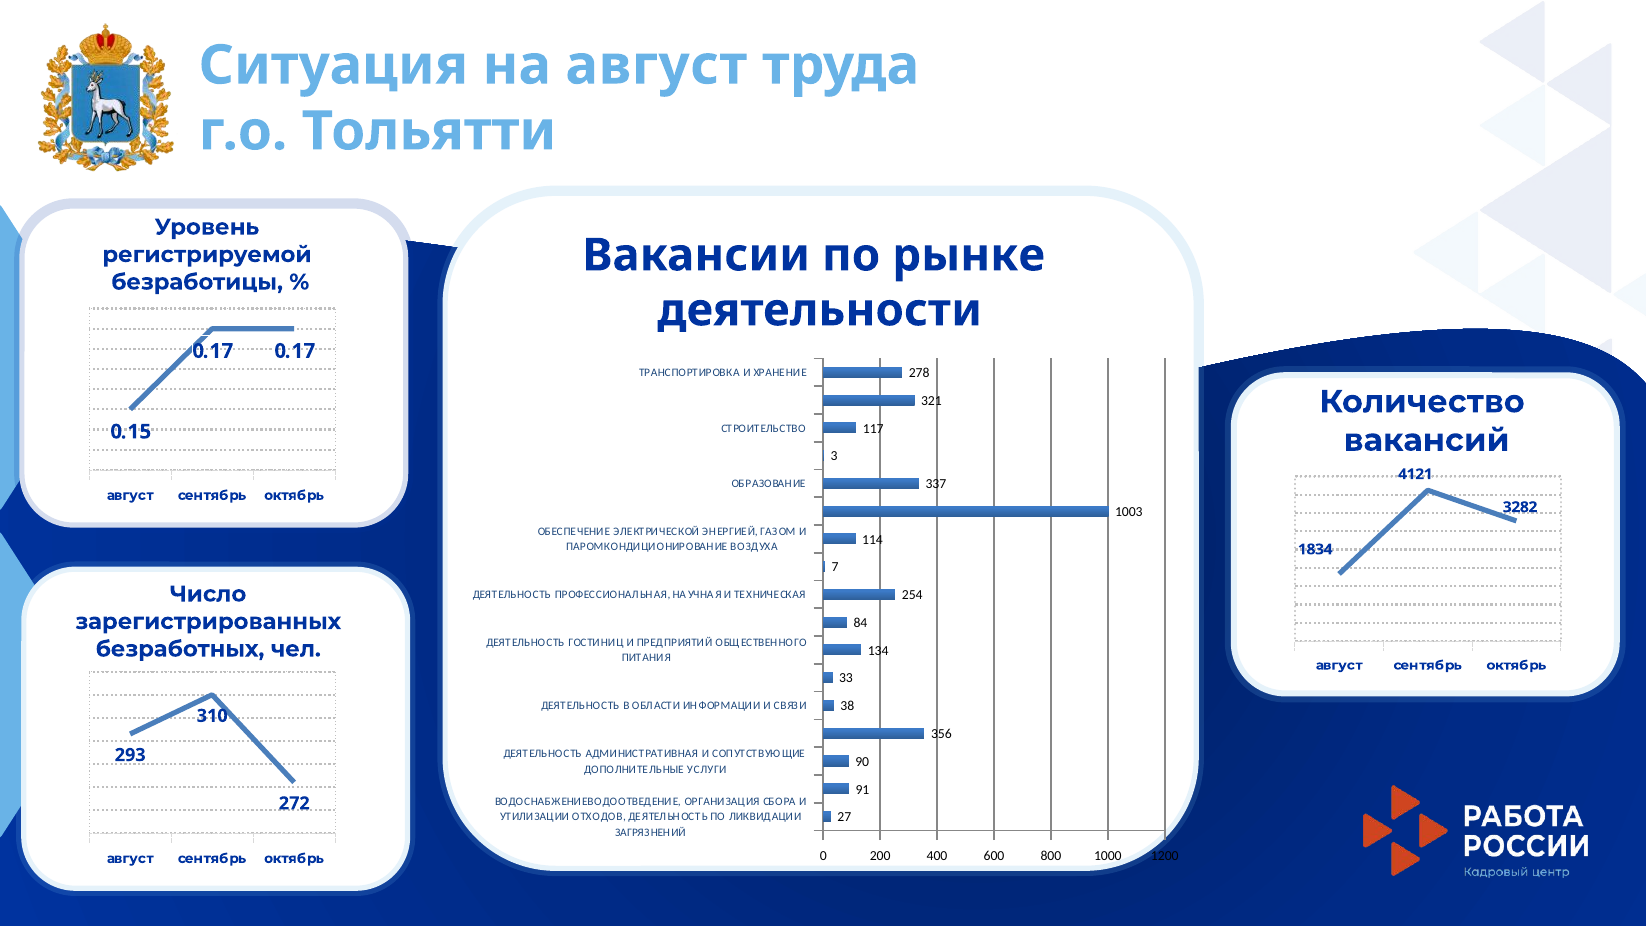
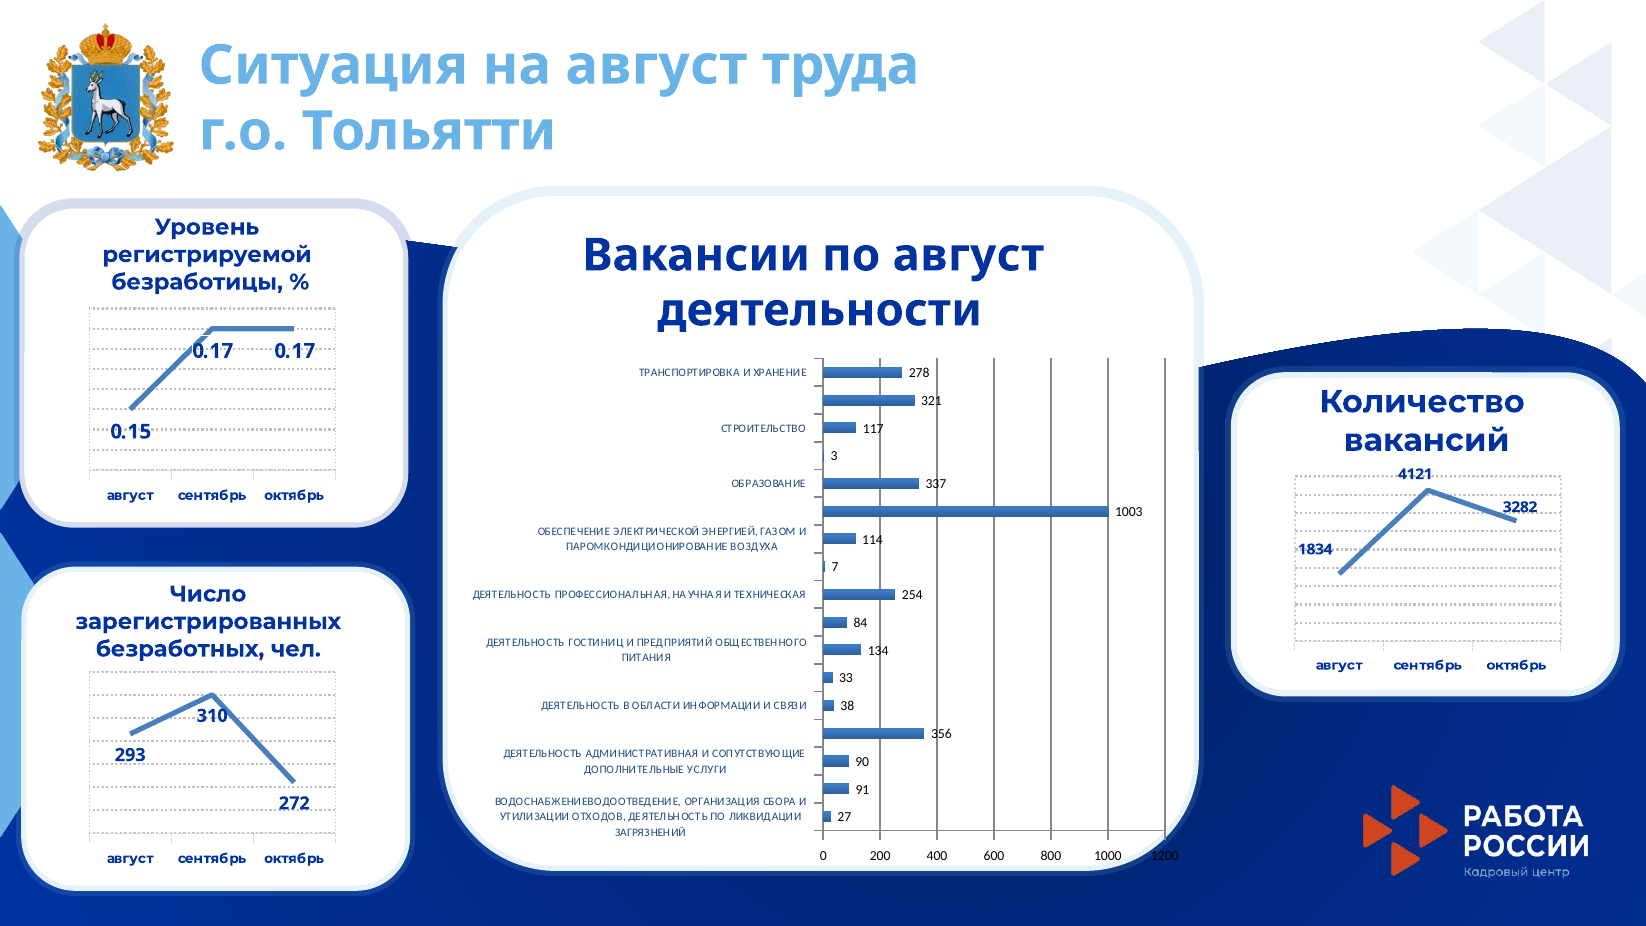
по рынке: рынке -> август (968, 255)
